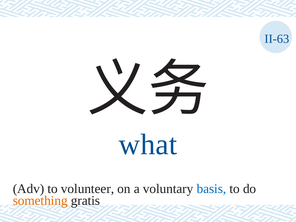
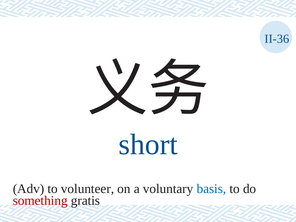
II-63: II-63 -> II-36 (277, 39)
what: what -> short (148, 144)
something colour: orange -> red (40, 201)
